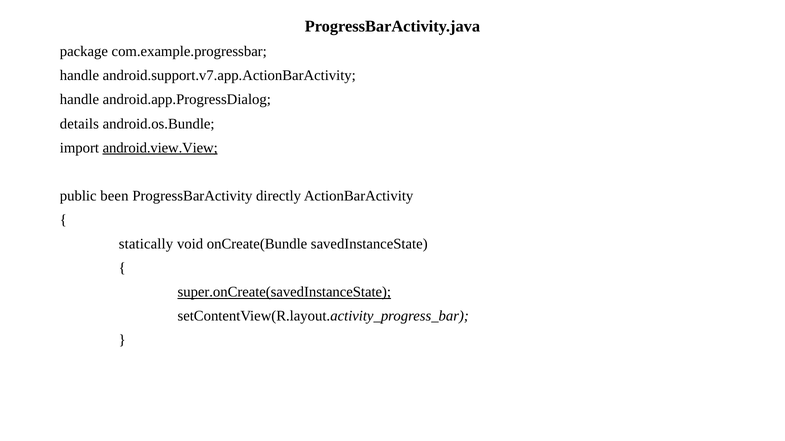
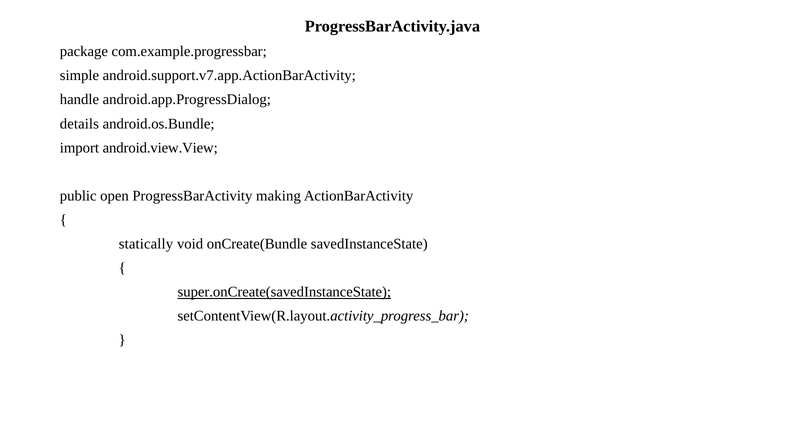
handle: handle -> simple (79, 76)
android.view.View underline: present -> none (160, 148)
been: been -> open (114, 196)
directly: directly -> making (278, 196)
